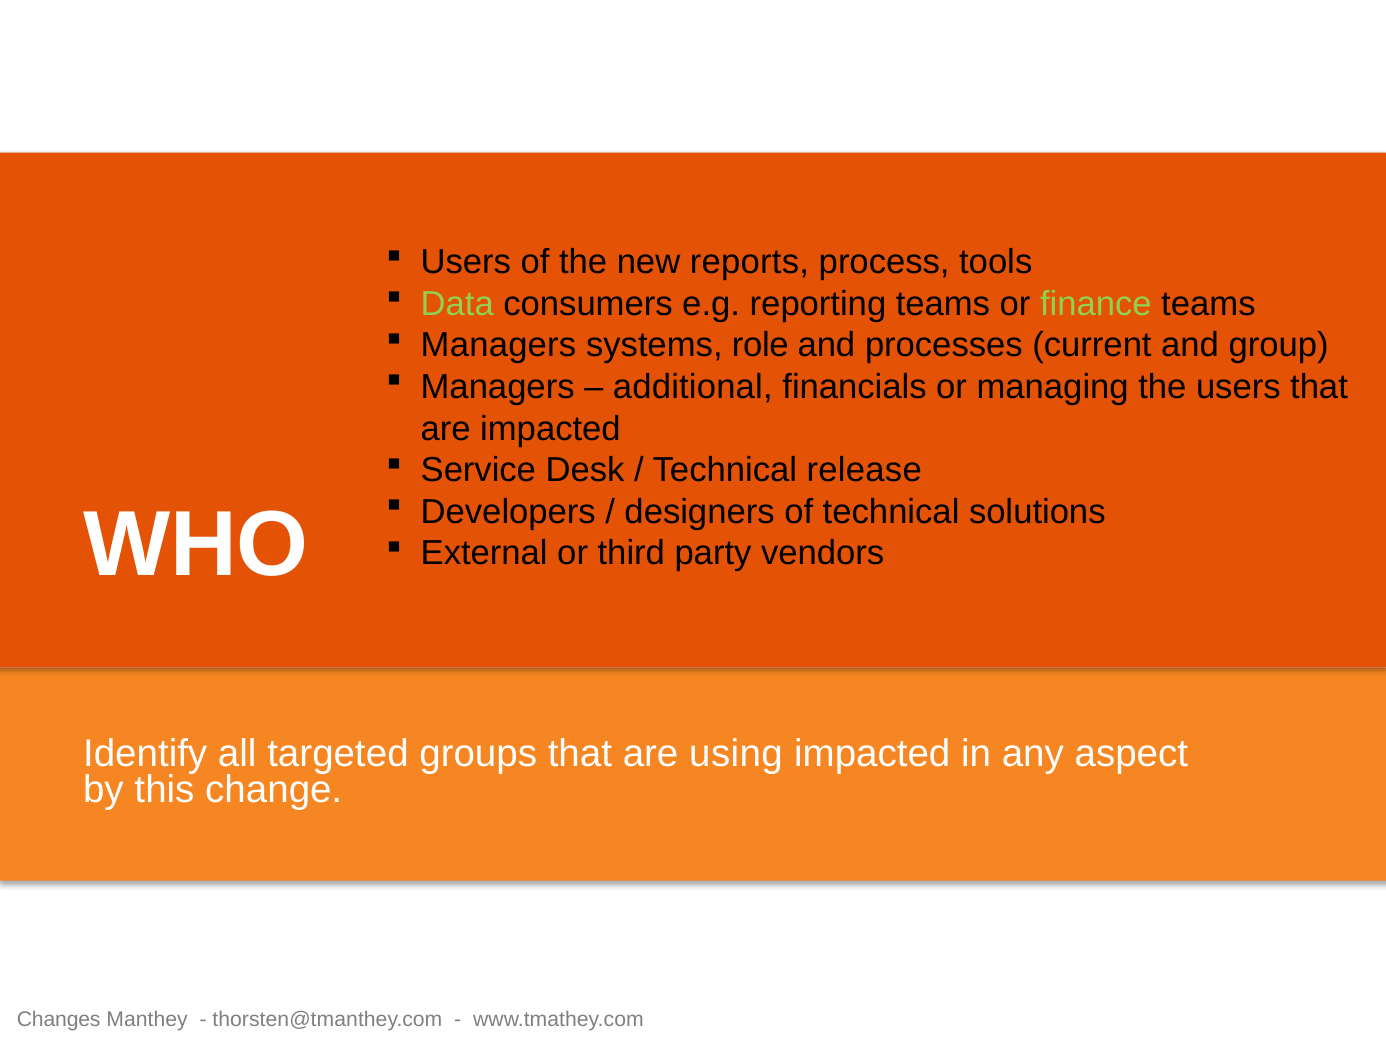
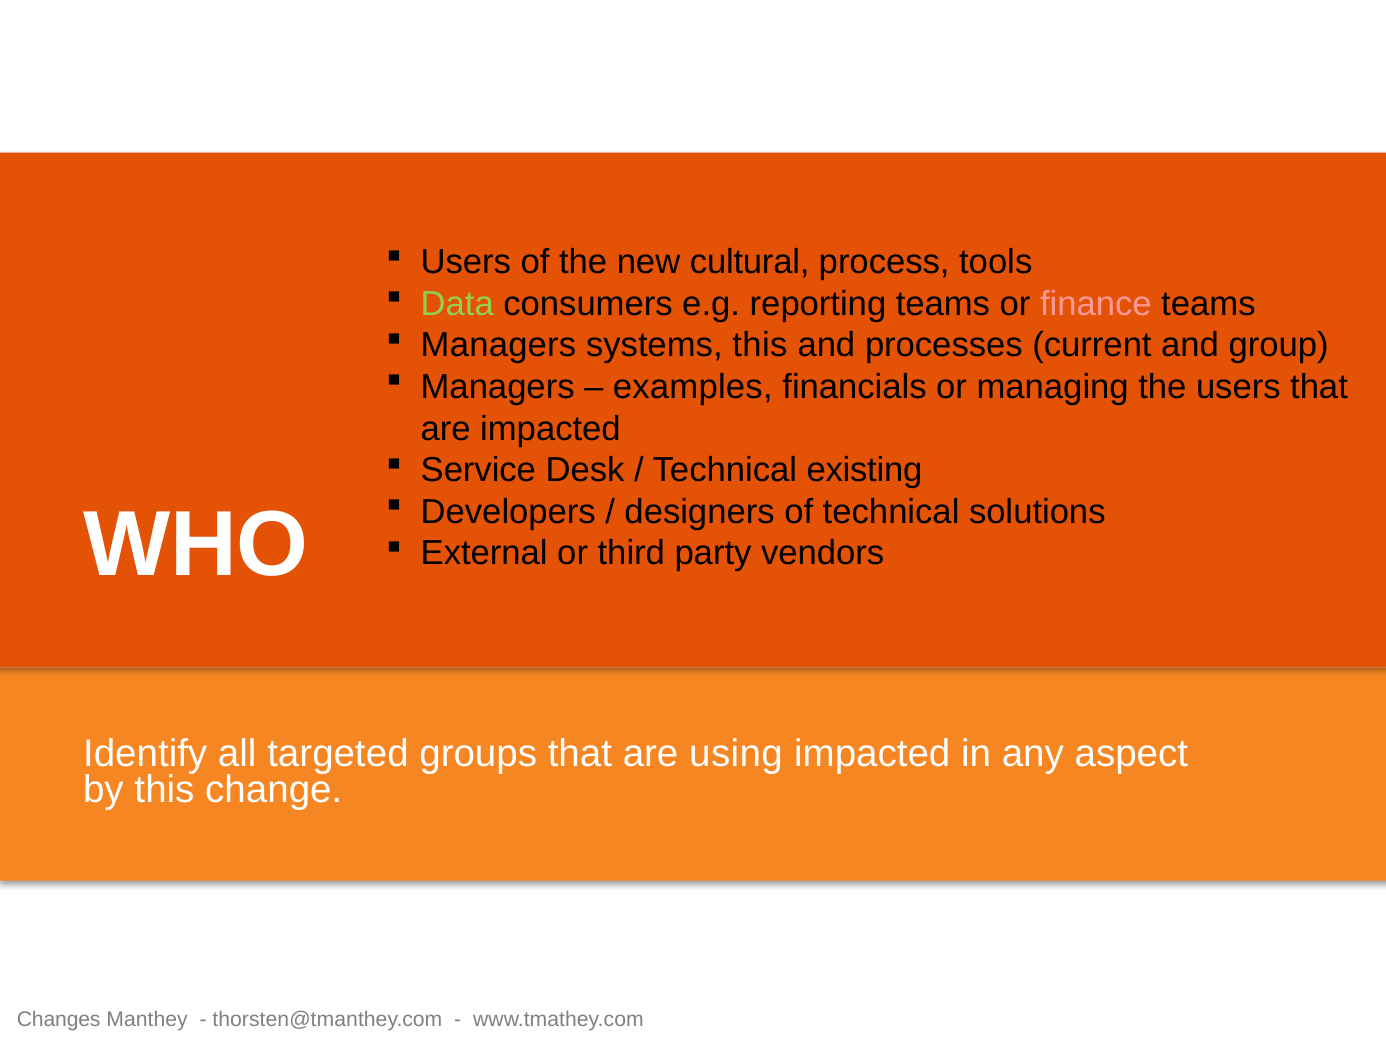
reports: reports -> cultural (750, 262)
finance colour: light green -> pink (1096, 304)
systems role: role -> this (760, 345)
additional: additional -> examples (693, 387)
release: release -> existing (864, 470)
